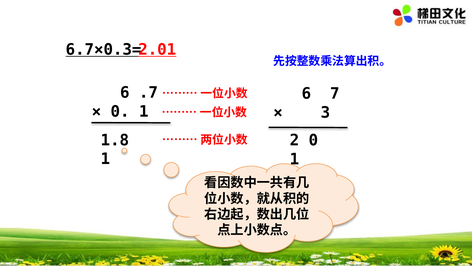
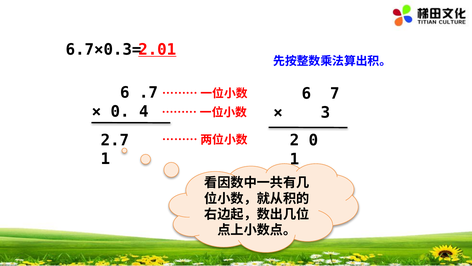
6.7×0.3= underline: present -> none (104, 49)
1: 1 -> 4 (144, 111)
1.8: 1.8 -> 2.7 (115, 140)
